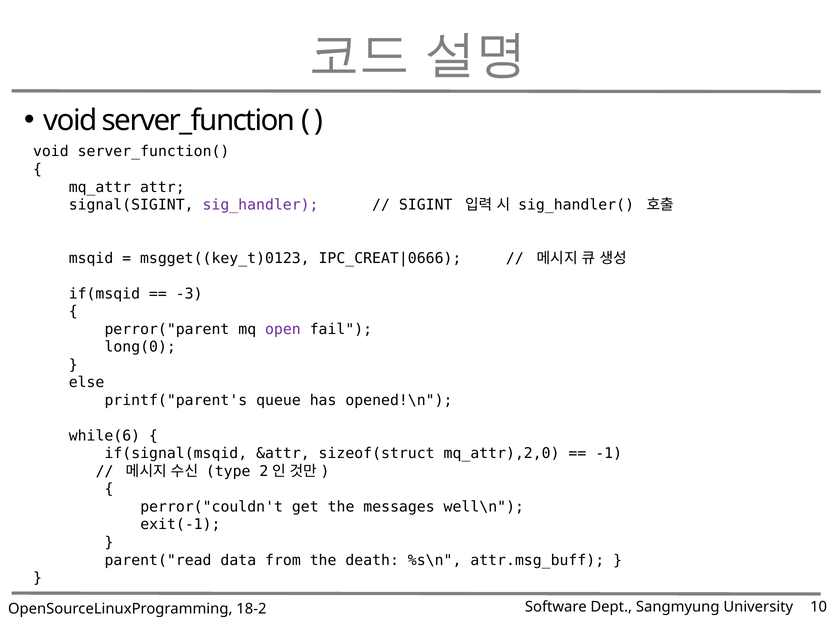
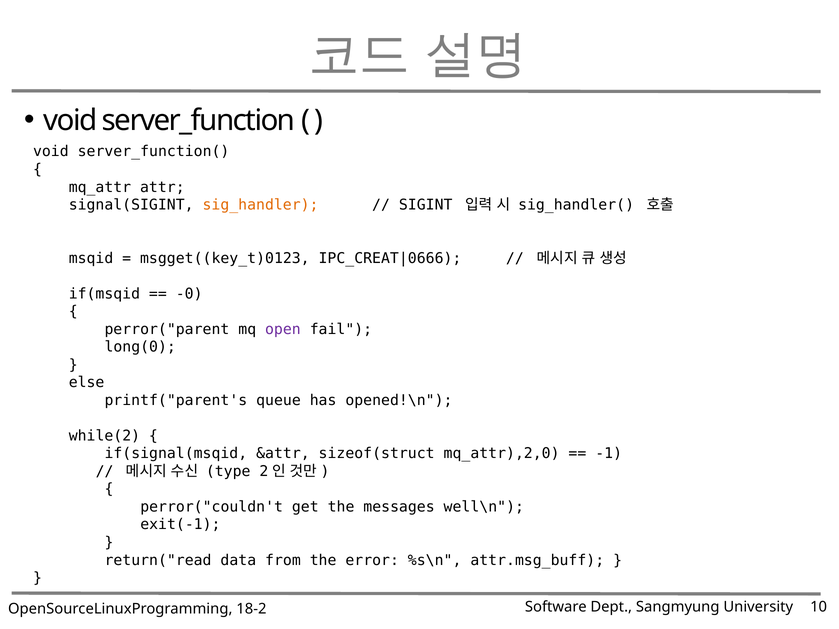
sig_handler colour: purple -> orange (261, 205)
-3: -3 -> -0 (189, 294)
while(6: while(6 -> while(2 (104, 436)
parent("read: parent("read -> return("read (158, 560)
death: death -> error (372, 560)
